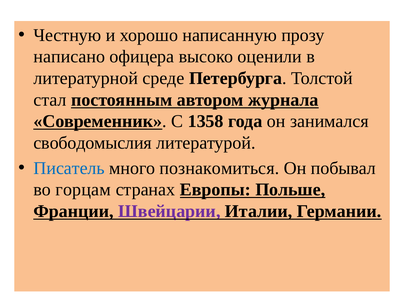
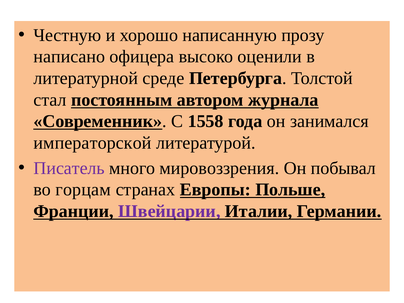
1358: 1358 -> 1558 (206, 121)
свободомыслия: свободомыслия -> императорской (92, 143)
Писатель colour: blue -> purple (69, 168)
познакомиться: познакомиться -> мировоззрения (219, 168)
